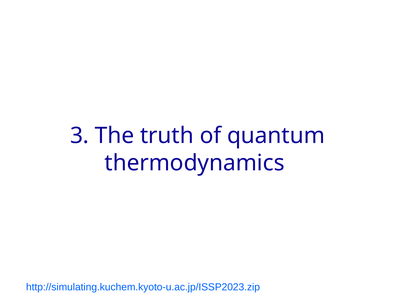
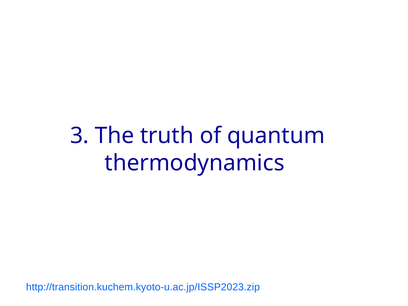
http://simulating.kuchem.kyoto-u.ac.jp/ISSP2023.zip: http://simulating.kuchem.kyoto-u.ac.jp/ISSP2023.zip -> http://transition.kuchem.kyoto-u.ac.jp/ISSP2023.zip (143, 287)
